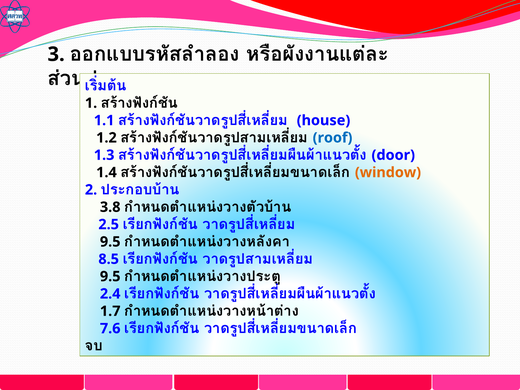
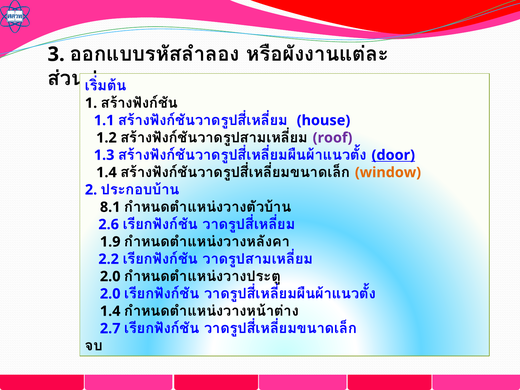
roof colour: blue -> purple (333, 138)
door underline: none -> present (393, 155)
3.8: 3.8 -> 8.1 (110, 207)
2.5: 2.5 -> 2.6 (109, 224)
9.5: 9.5 -> 1.9 (110, 242)
8.5: 8.5 -> 2.2 (109, 259)
9.5: 9.5 -> 2.0 (110, 276)
2.4: 2.4 -> 2.0 (110, 294)
1.7: 1.7 -> 1.4 (110, 311)
7.6: 7.6 -> 2.7 (110, 328)
